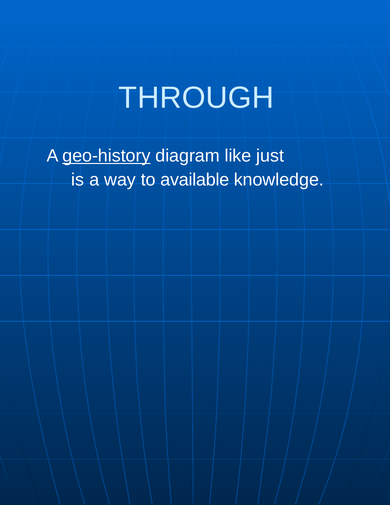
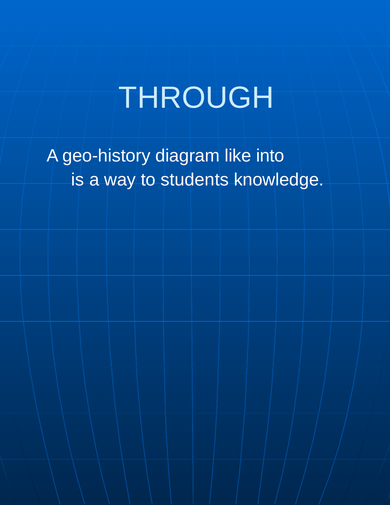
geo-history underline: present -> none (106, 156)
just: just -> into (270, 156)
available: available -> students (195, 180)
